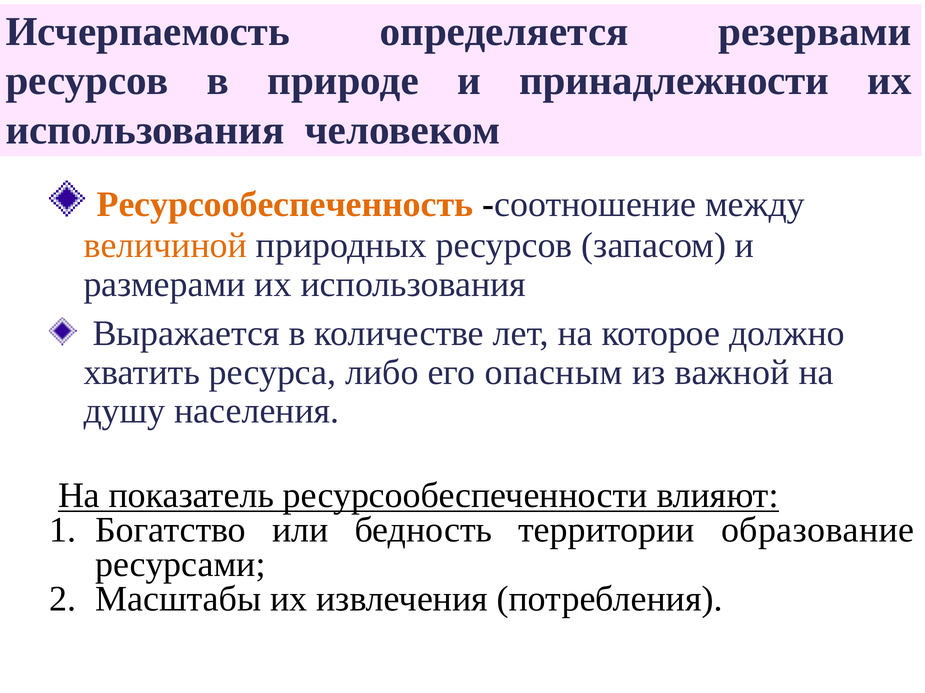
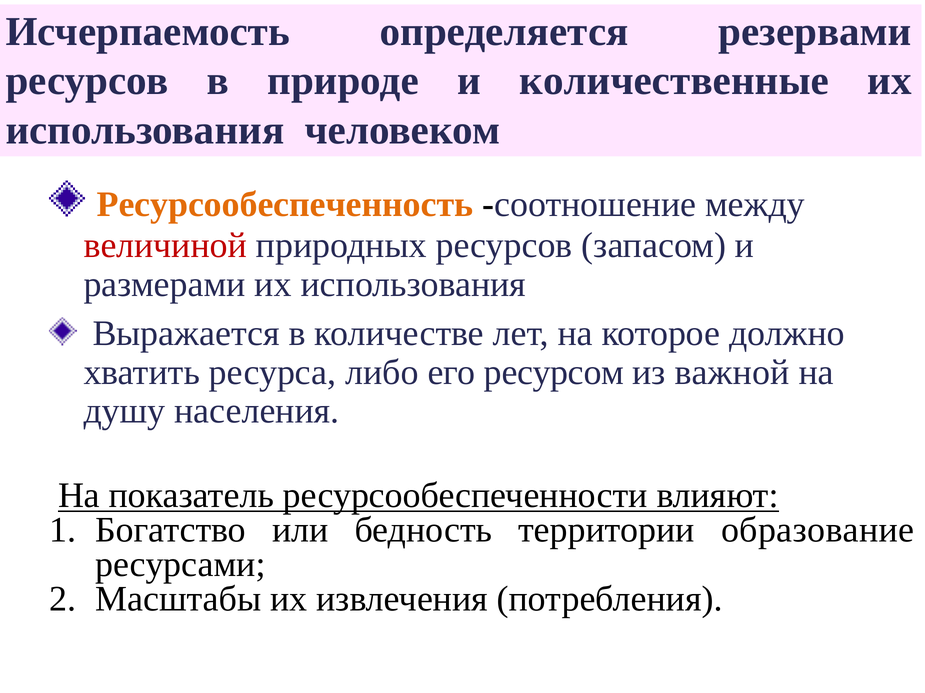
принадлежности: принадлежности -> количественные (674, 81)
величиной colour: orange -> red (165, 246)
опасным: опасным -> ресурсом (554, 373)
